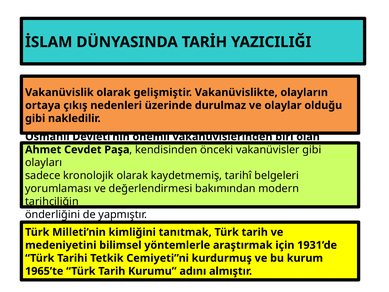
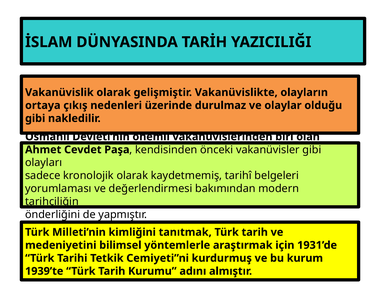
1965’te: 1965’te -> 1939’te (44, 271)
